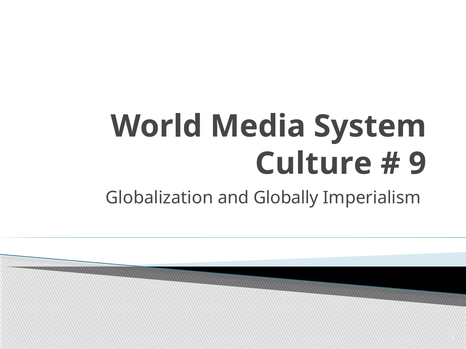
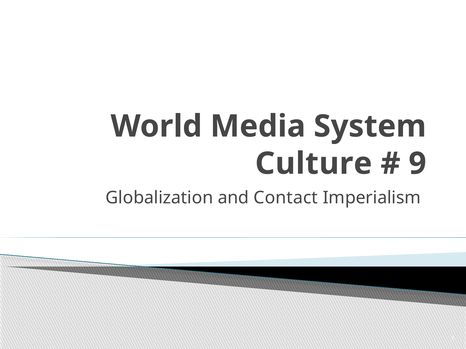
Globally: Globally -> Contact (286, 198)
